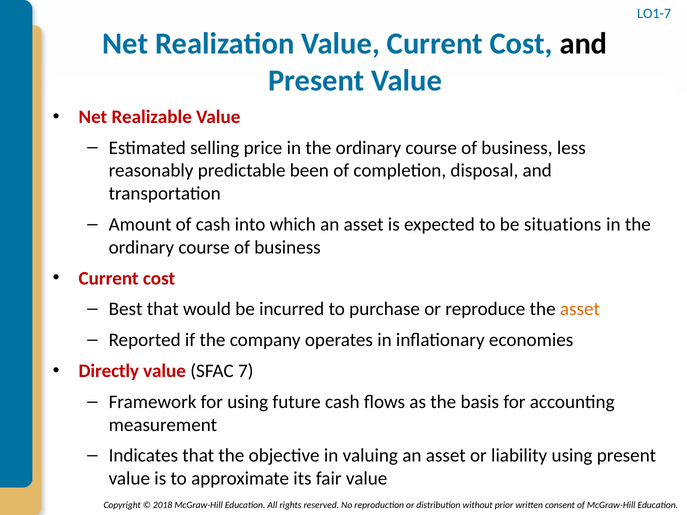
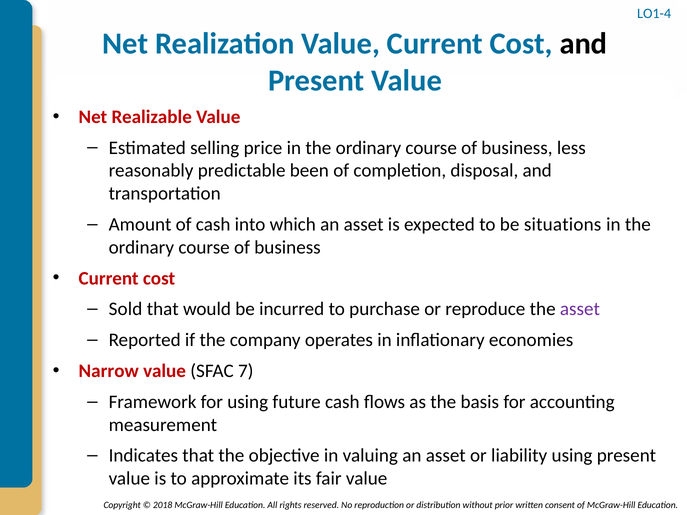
LO1-7: LO1-7 -> LO1-4 (654, 14)
Best: Best -> Sold (125, 309)
asset colour: orange -> purple (580, 309)
Directly: Directly -> Narrow (109, 371)
